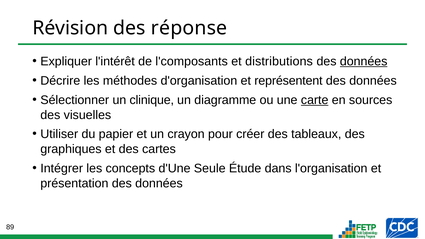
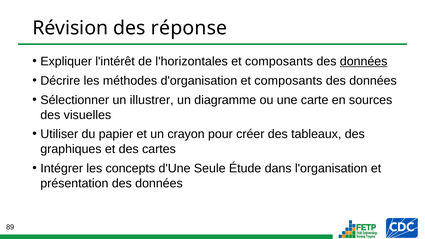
l'composants: l'composants -> l'horizontales (192, 61)
distributions: distributions -> composants (279, 61)
d'organisation et représentent: représentent -> composants (288, 81)
clinique: clinique -> illustrer (152, 100)
carte underline: present -> none (315, 100)
